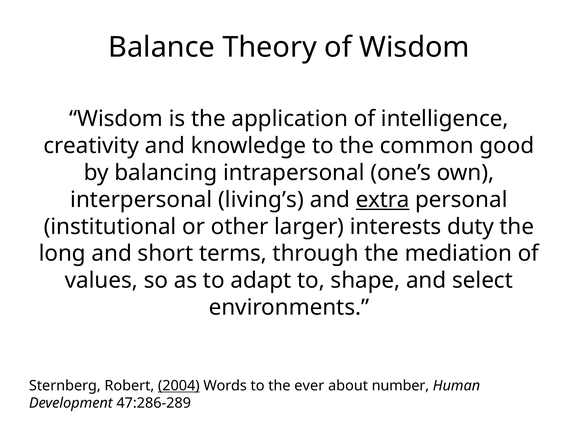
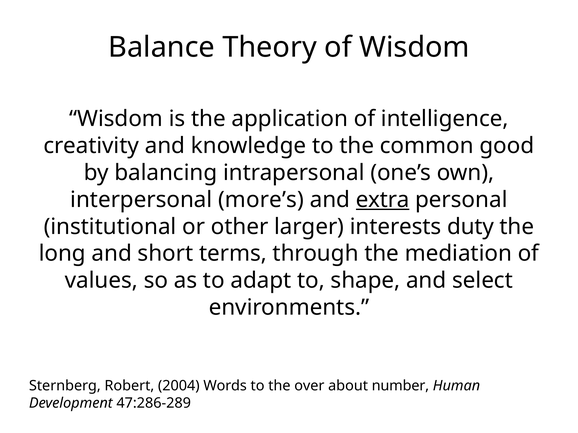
living’s: living’s -> more’s (261, 200)
2004 underline: present -> none (179, 386)
ever: ever -> over (309, 386)
